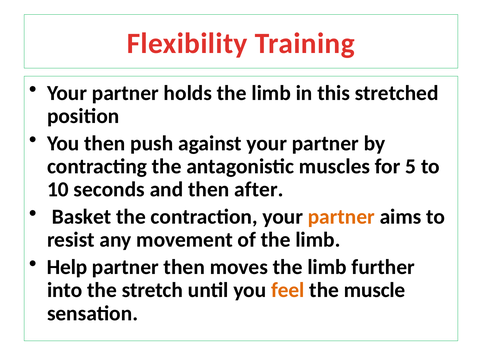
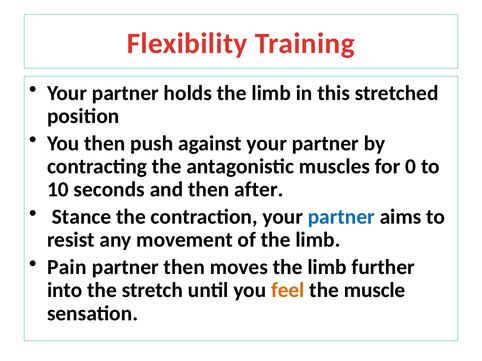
5: 5 -> 0 (411, 167)
Basket: Basket -> Stance (82, 217)
partner colour: orange -> blue (341, 217)
Help: Help -> Pain (67, 267)
